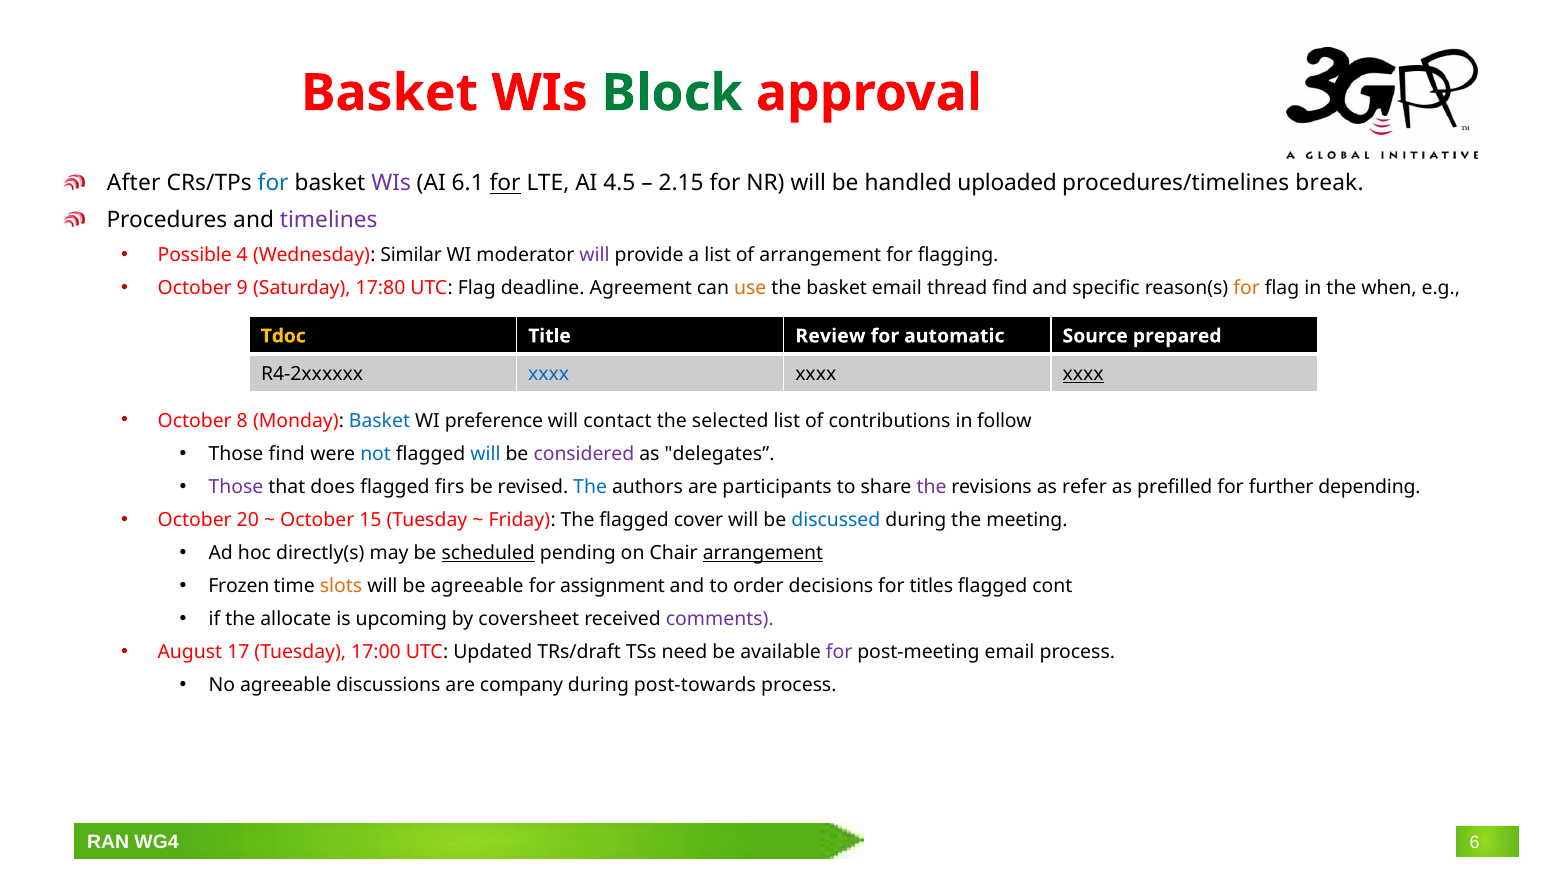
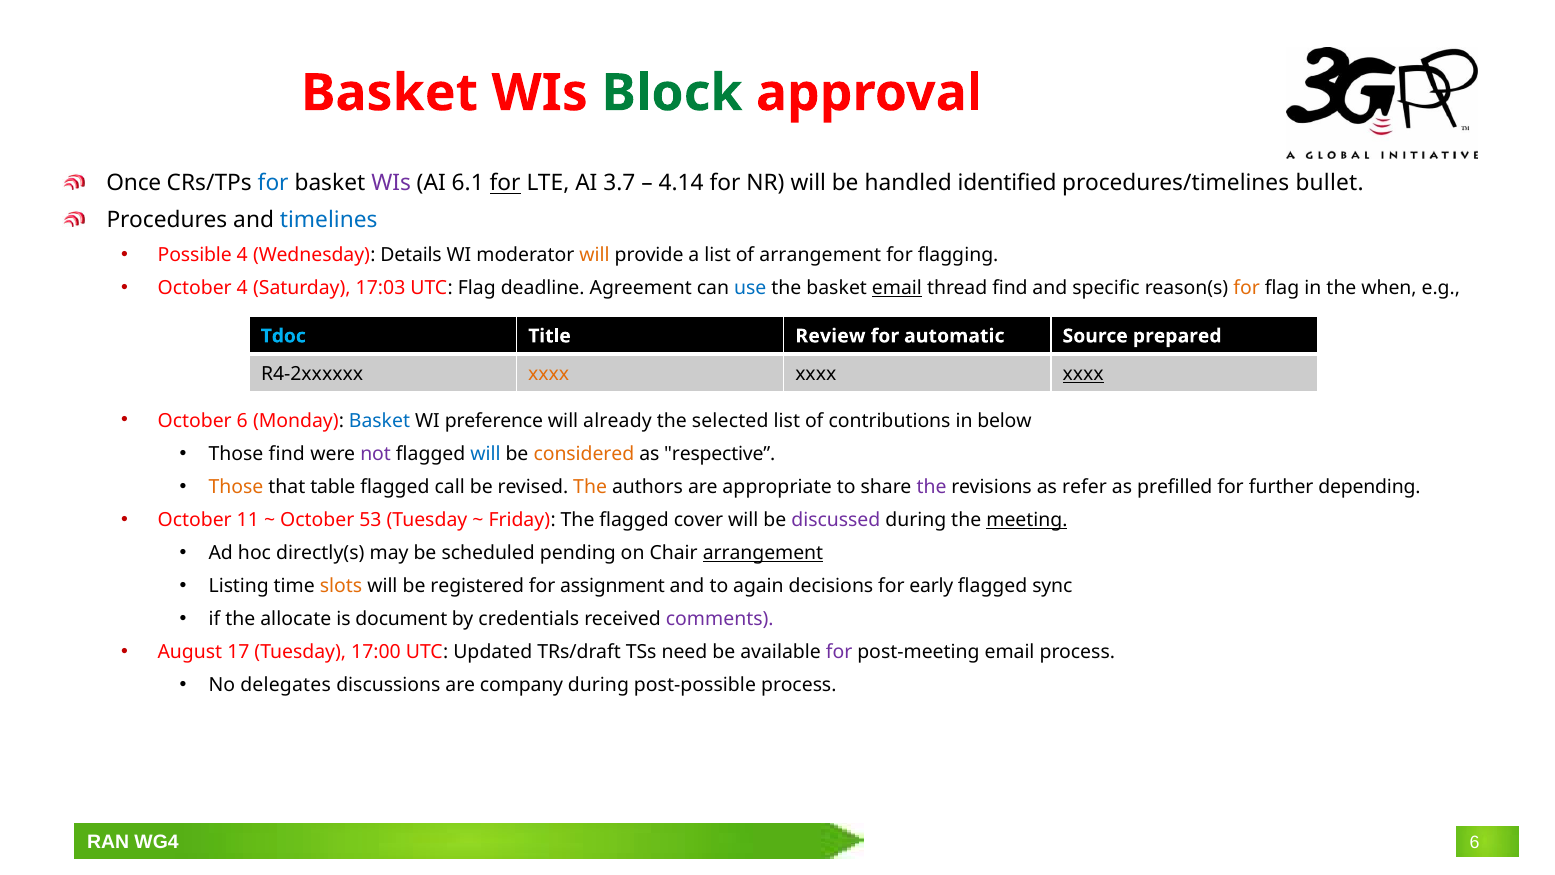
After: After -> Once (134, 183)
4.5: 4.5 -> 3.7 (619, 183)
2.15: 2.15 -> 4.14 (681, 183)
uploaded: uploaded -> identified (1007, 183)
break: break -> bullet (1330, 183)
timelines colour: purple -> blue (329, 220)
Similar: Similar -> Details (411, 255)
will colour: purple -> orange (595, 255)
October 9: 9 -> 4 (242, 288)
17:80: 17:80 -> 17:03 (381, 288)
use colour: orange -> blue (750, 288)
email underline: none -> present (897, 288)
Tdoc colour: yellow -> light blue (283, 336)
xxxx colour: blue -> orange (549, 374)
October 8: 8 -> 6 (242, 420)
contact: contact -> already (618, 420)
follow: follow -> below (1004, 420)
not colour: blue -> purple (376, 454)
considered colour: purple -> orange (584, 454)
delegates: delegates -> respective (720, 454)
Those colour: purple -> orange (236, 487)
does: does -> table (333, 487)
firs: firs -> call (450, 487)
The colour: blue -> orange (590, 487)
participants: participants -> appropriate (777, 487)
20: 20 -> 11 (248, 520)
15: 15 -> 53 (370, 520)
discussed colour: blue -> purple (836, 520)
meeting underline: none -> present (1027, 520)
scheduled underline: present -> none (488, 553)
Frozen: Frozen -> Listing (239, 586)
be agreeable: agreeable -> registered (477, 586)
order: order -> again (758, 586)
titles: titles -> early (931, 586)
cont: cont -> sync (1052, 586)
upcoming: upcoming -> document (401, 619)
coversheet: coversheet -> credentials (529, 619)
No agreeable: agreeable -> delegates (286, 685)
post-towards: post-towards -> post-possible (695, 685)
